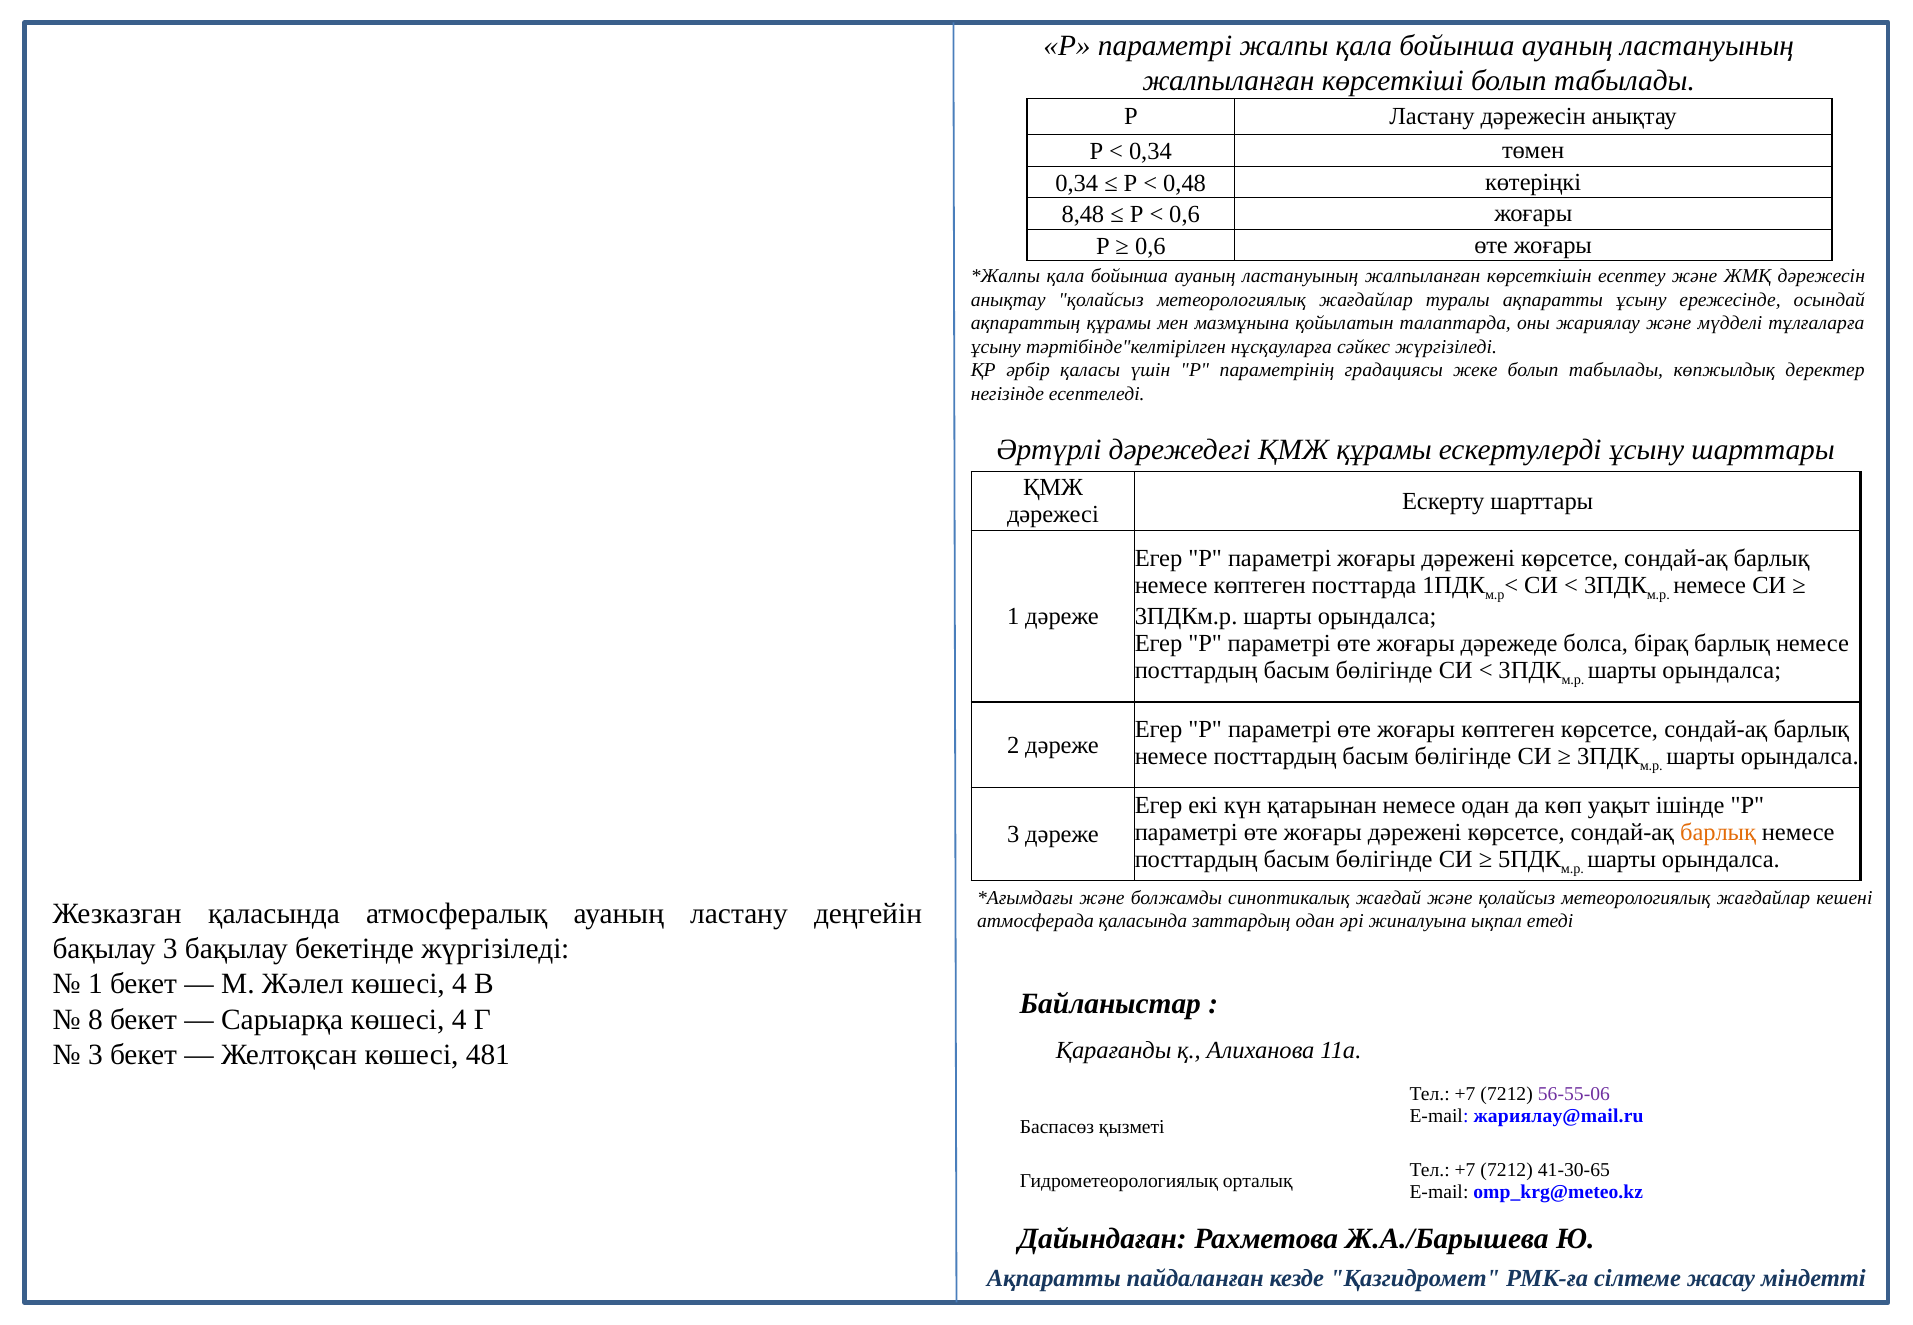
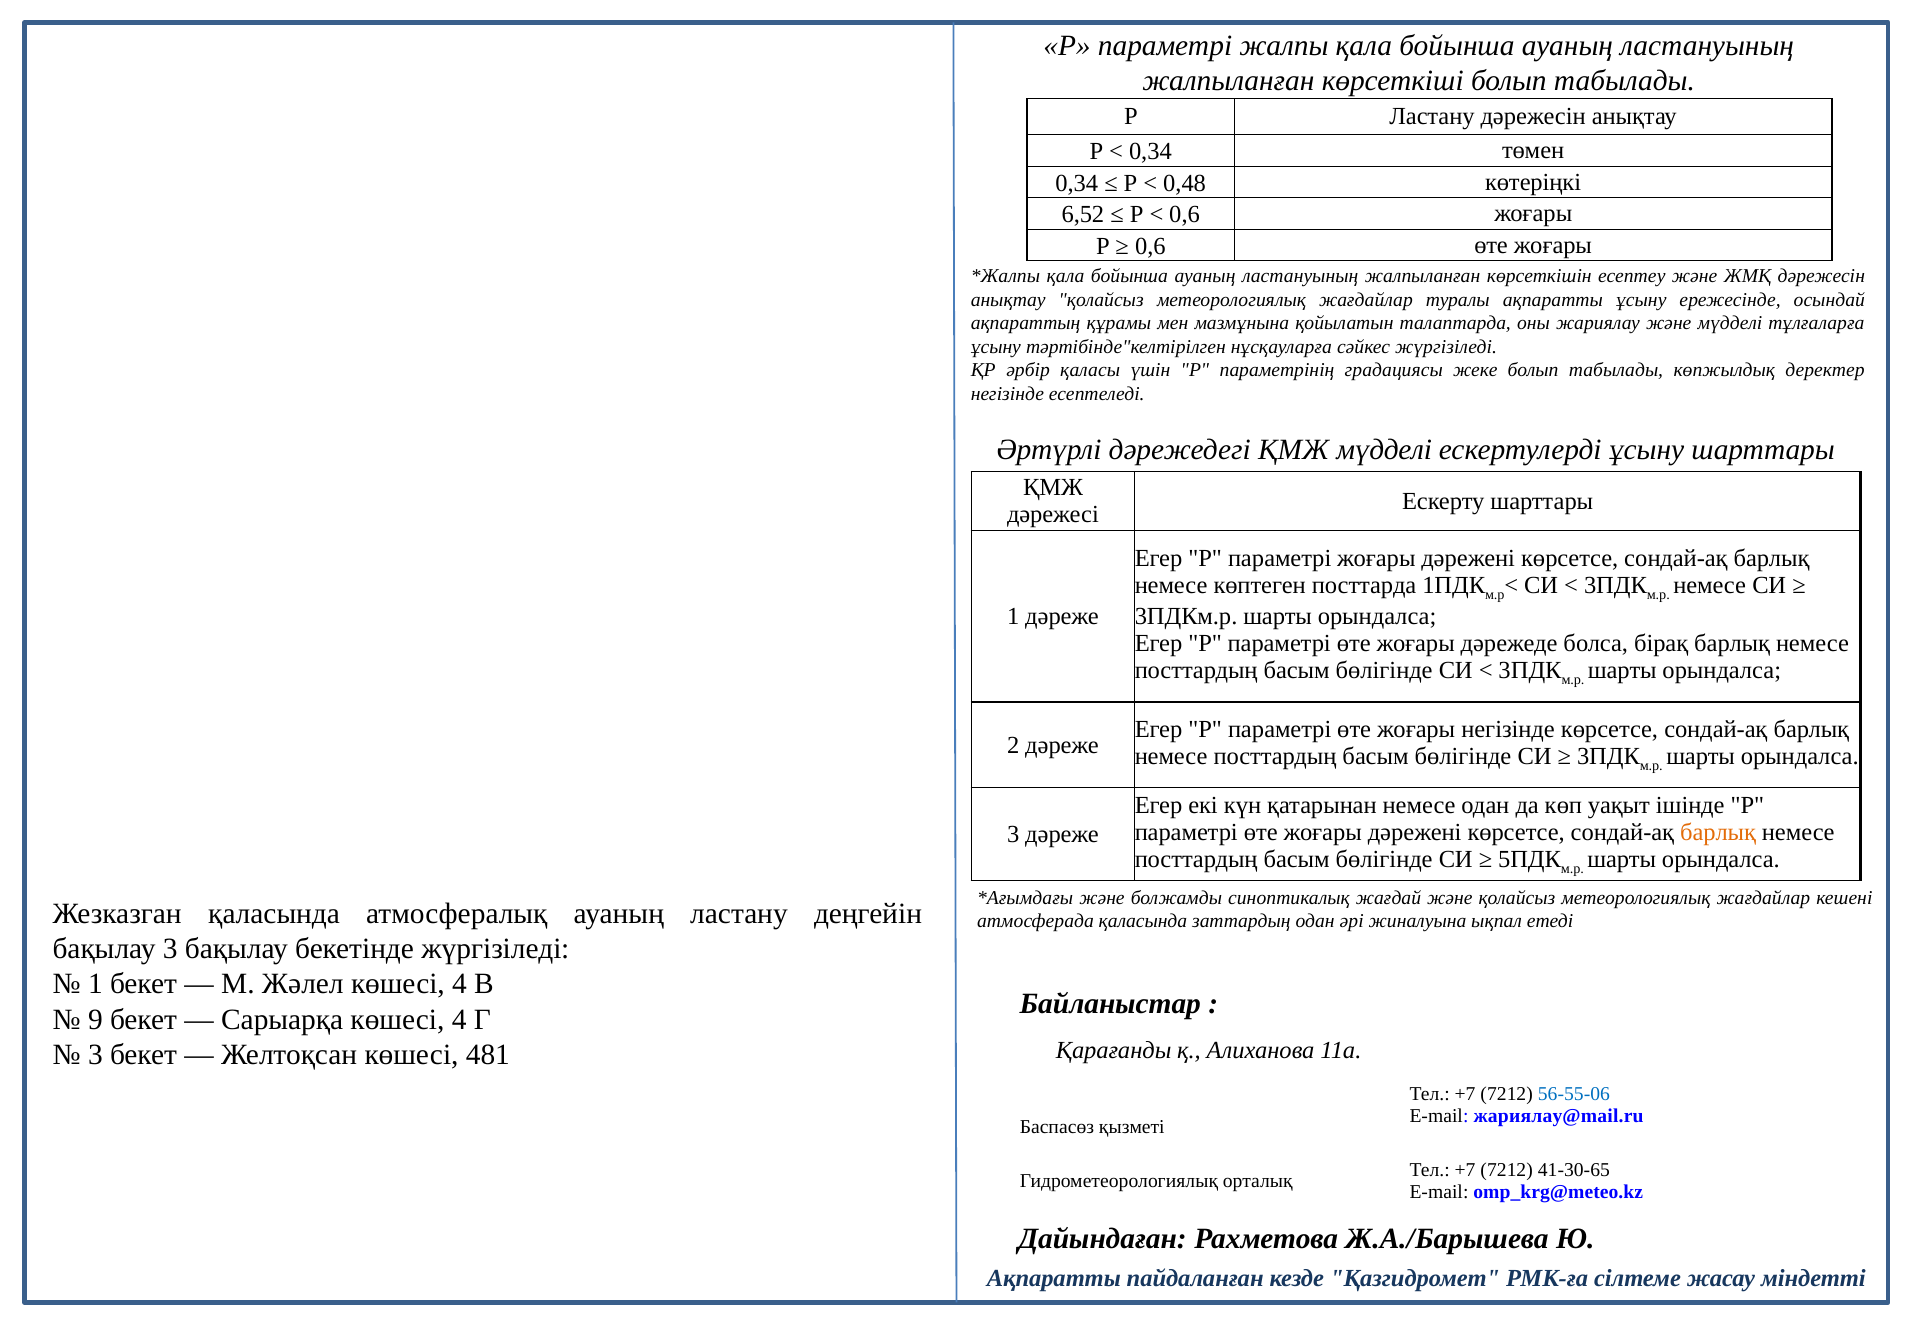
8,48: 8,48 -> 6,52 (1083, 215)
ҚМЖ құрамы: құрамы -> мүдделі (1384, 449)
жоғары көптеген: көптеген -> негізінде (1508, 729)
8: 8 -> 9 (95, 1019)
56-55-06 colour: purple -> blue (1574, 1093)
